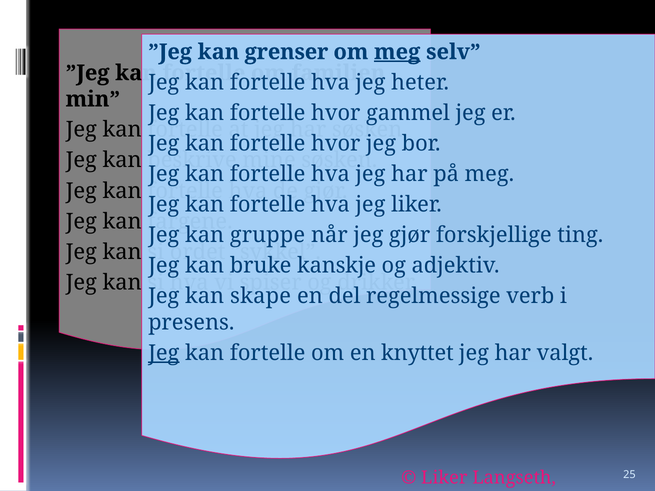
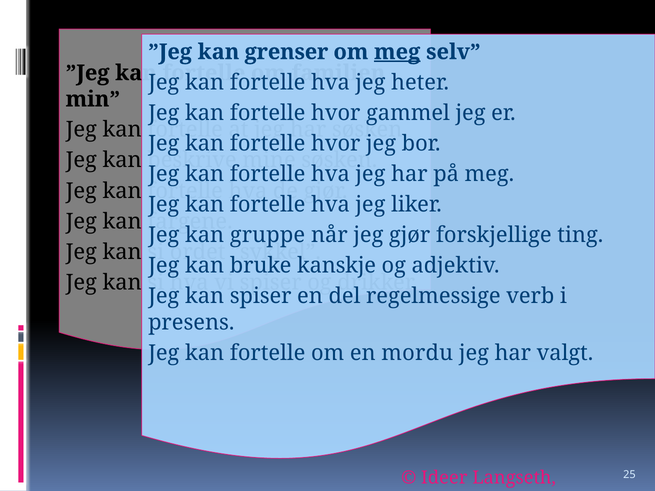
kan skape: skape -> spiser (261, 296)
Jeg underline: present -> none (164, 353)
knyttet: knyttet -> mordu (417, 353)
Liker: Liker -> Ideer (444, 478)
